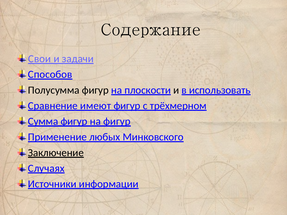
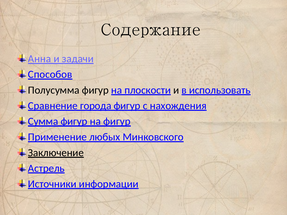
Свои: Свои -> Анна (40, 59)
имеют: имеют -> города (96, 106)
трёхмерном: трёхмерном -> нахождения (178, 106)
Случаях: Случаях -> Астрель (46, 168)
